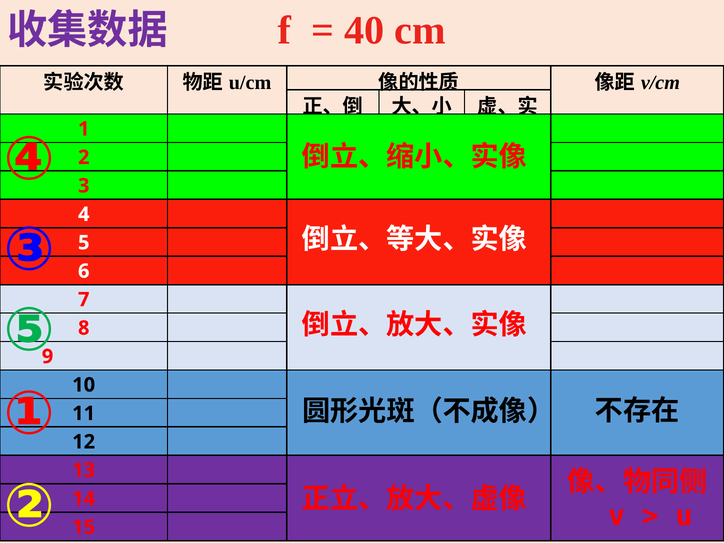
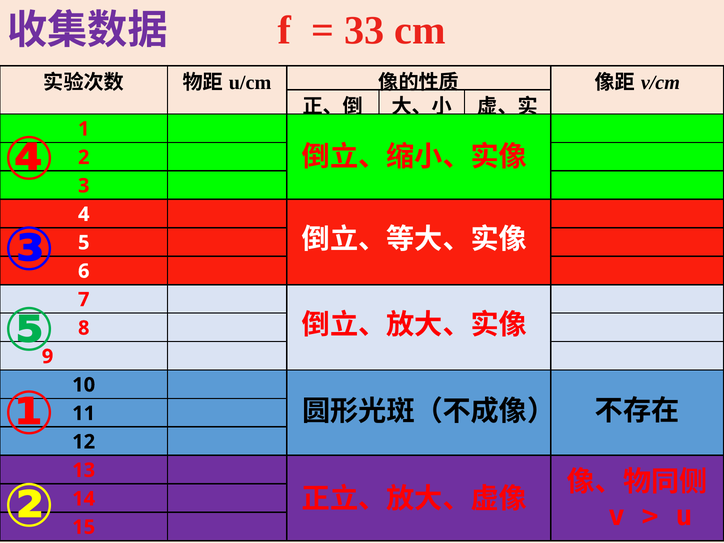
40: 40 -> 33 (364, 31)
